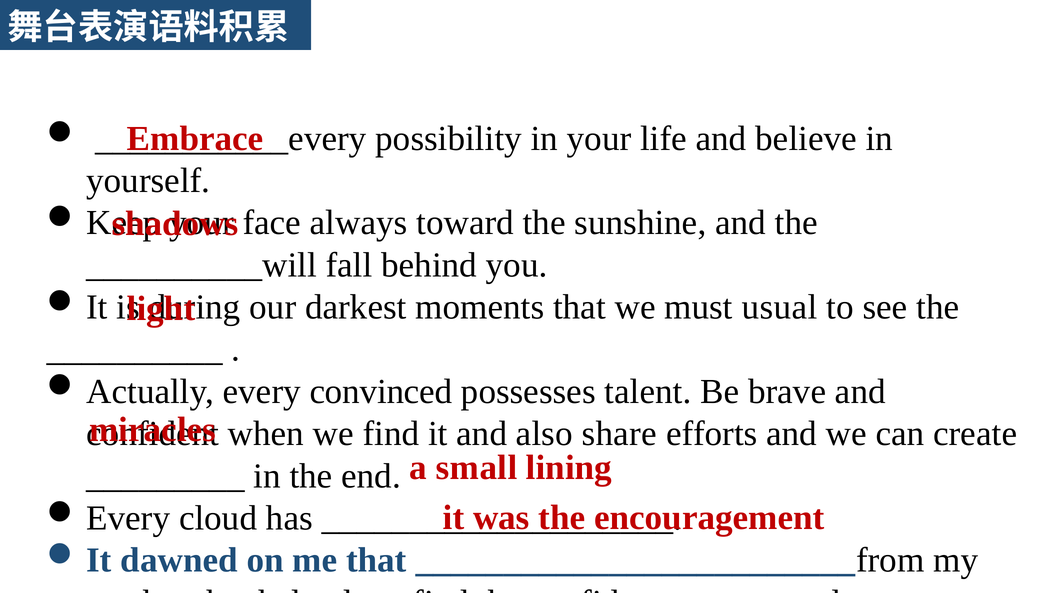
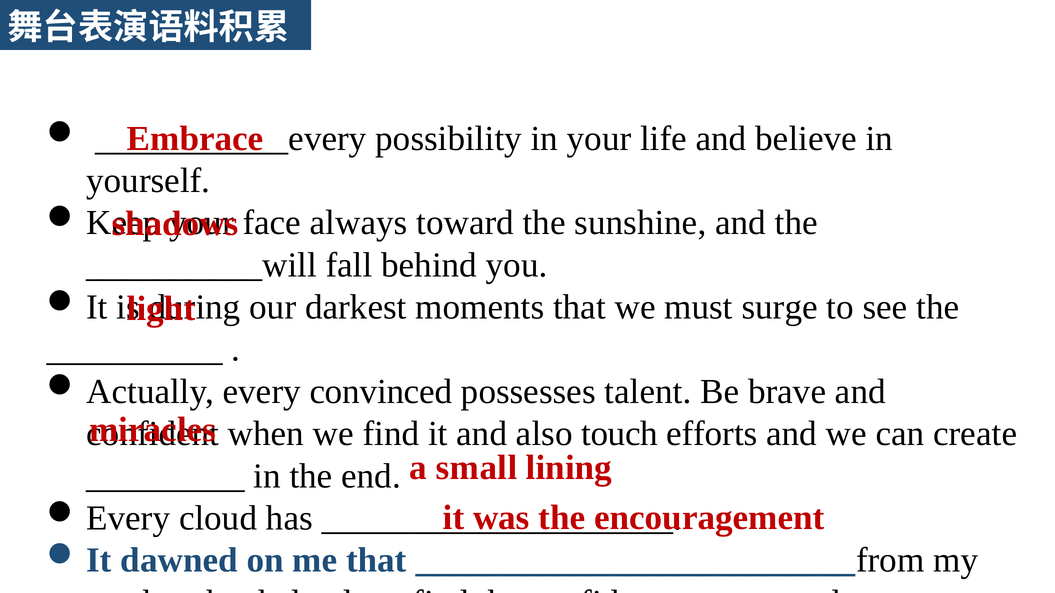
usual: usual -> surge (780, 307)
share: share -> touch (620, 434)
